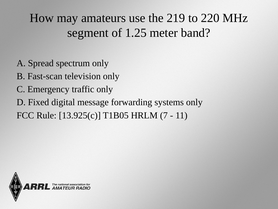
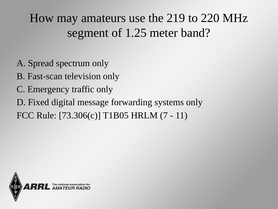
13.925(c: 13.925(c -> 73.306(c (80, 115)
